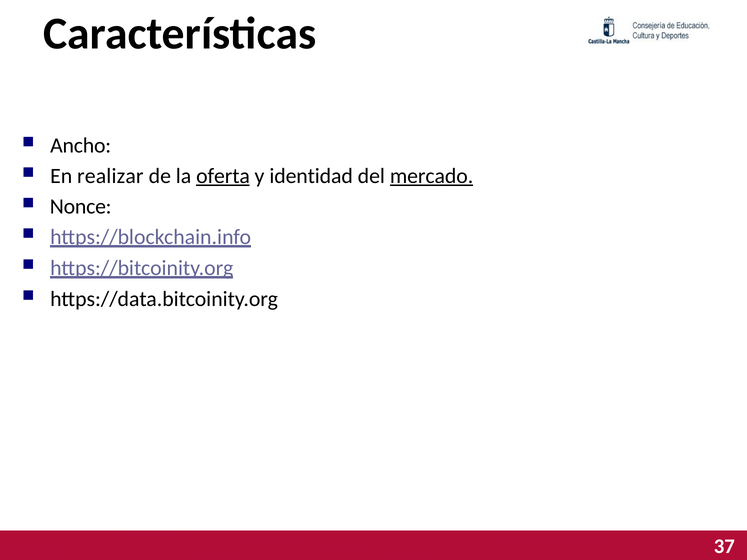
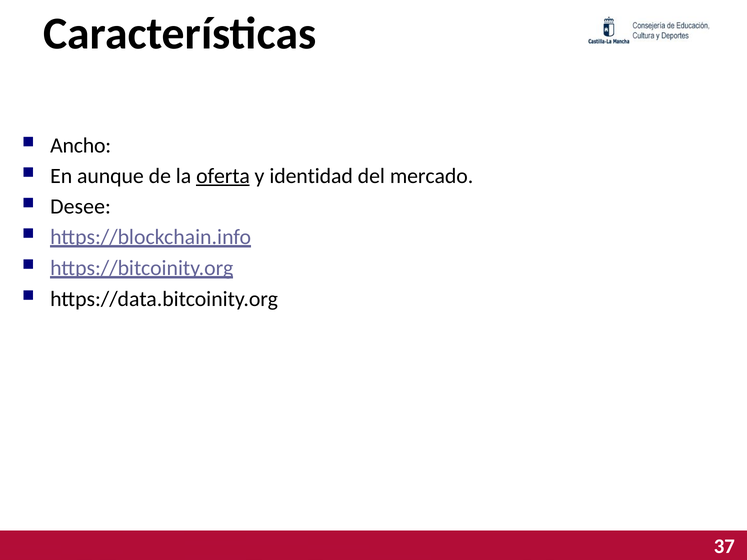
realizar: realizar -> aunque (110, 176)
mercado underline: present -> none (432, 176)
Nonce: Nonce -> Desee (81, 206)
